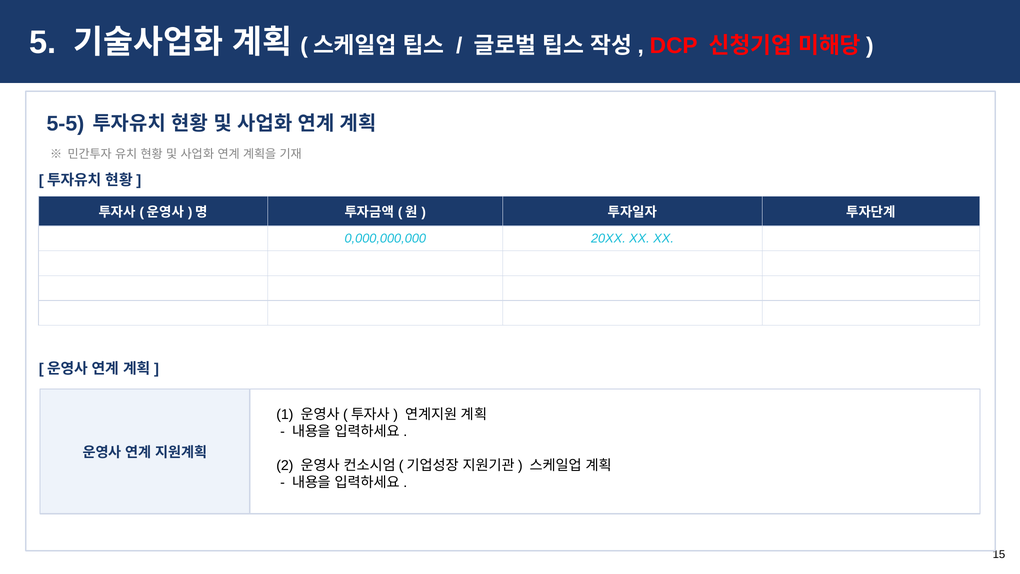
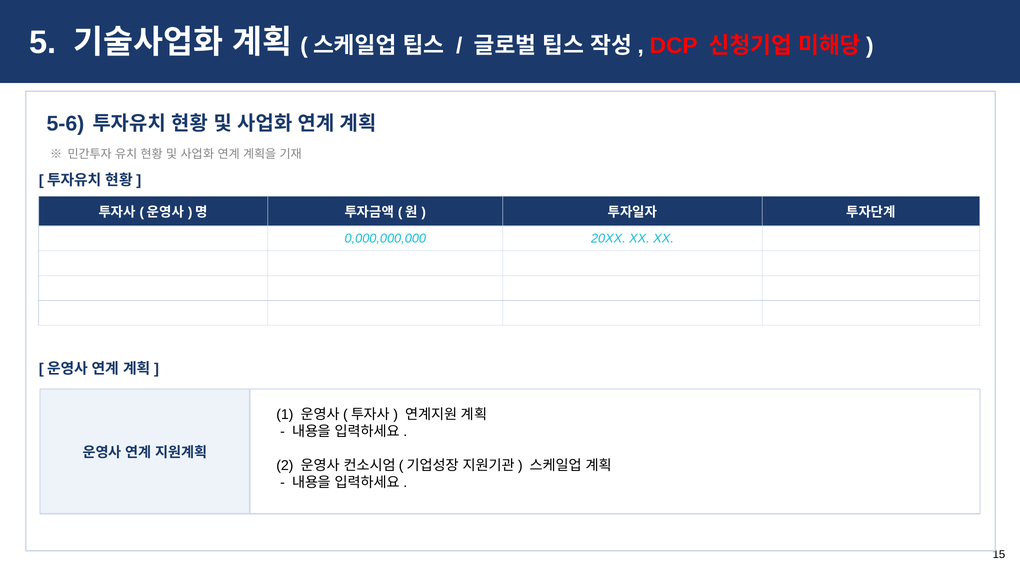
5-5: 5-5 -> 5-6 (65, 124)
